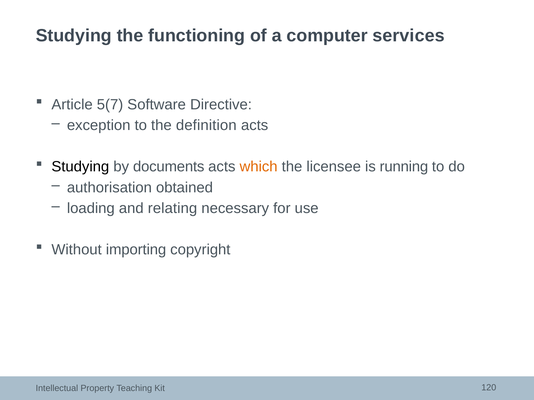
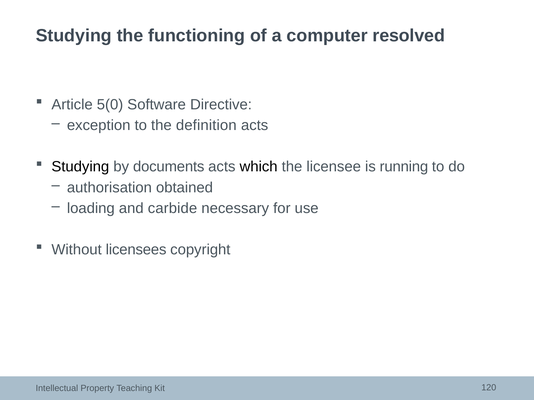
services: services -> resolved (409, 36)
5(7: 5(7 -> 5(0 (110, 105)
which colour: orange -> black (259, 167)
relating: relating -> carbide (172, 208)
importing: importing -> licensees (136, 250)
